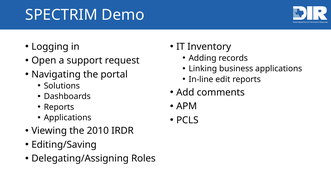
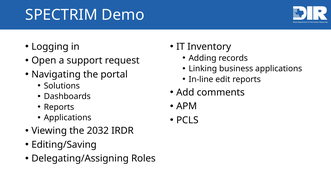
2010: 2010 -> 2032 (98, 131)
